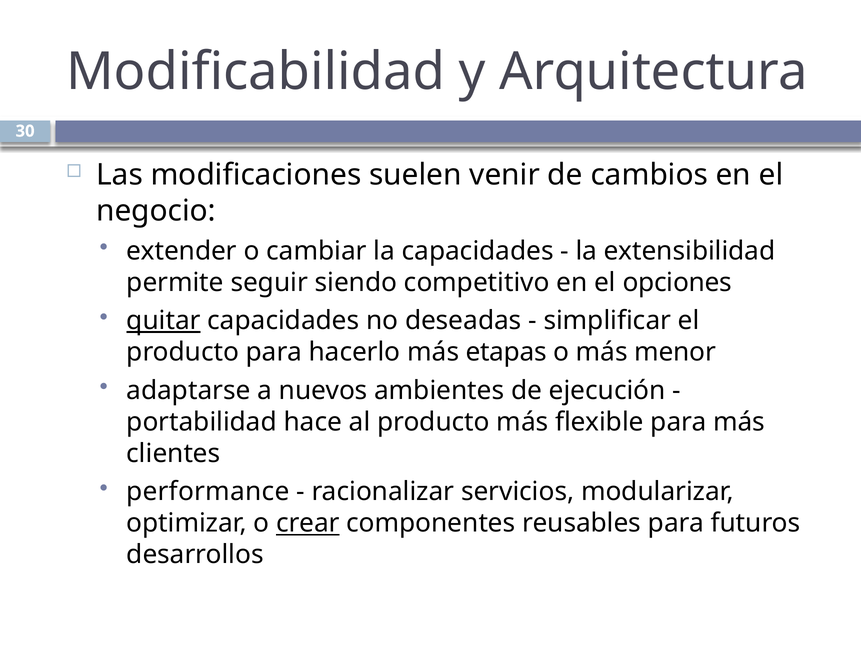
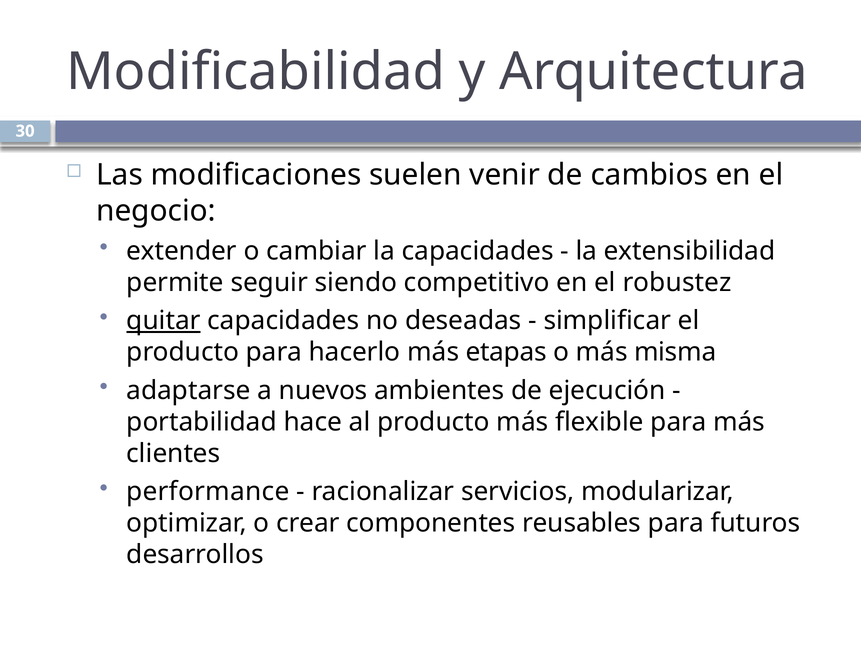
opciones: opciones -> robustez (677, 282)
menor: menor -> misma (675, 352)
crear underline: present -> none (308, 523)
